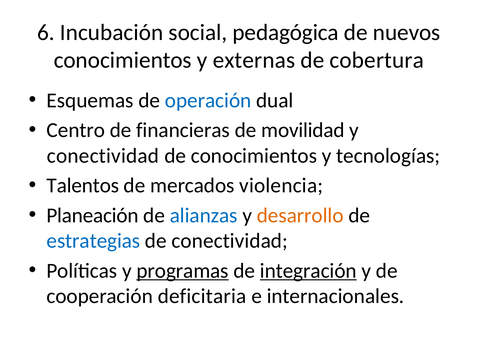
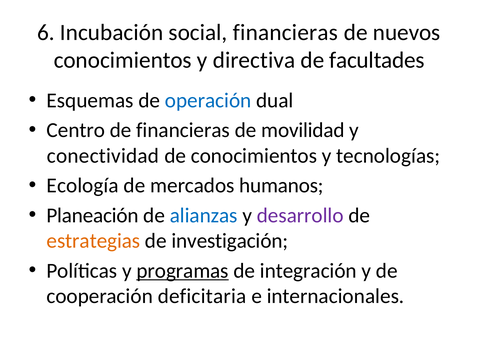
social pedagógica: pedagógica -> financieras (285, 32)
externas: externas -> directiva (254, 60)
cobertura: cobertura -> facultades (377, 60)
Talentos: Talentos -> Ecología (83, 185)
violencia: violencia -> humanos (281, 185)
desarrollo colour: orange -> purple (300, 215)
estrategias colour: blue -> orange (93, 241)
de conectividad: conectividad -> investigación (230, 241)
integración underline: present -> none (308, 270)
